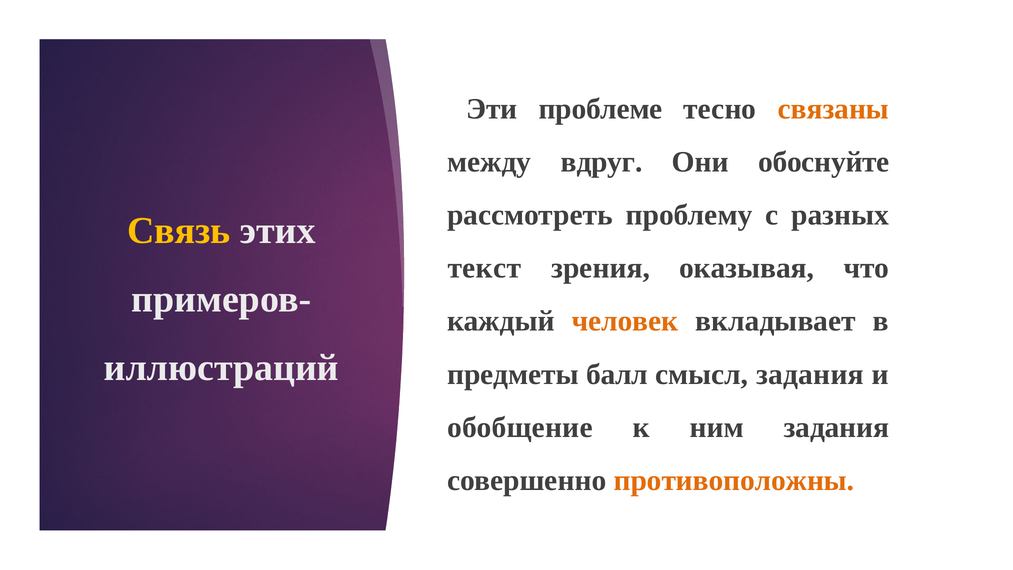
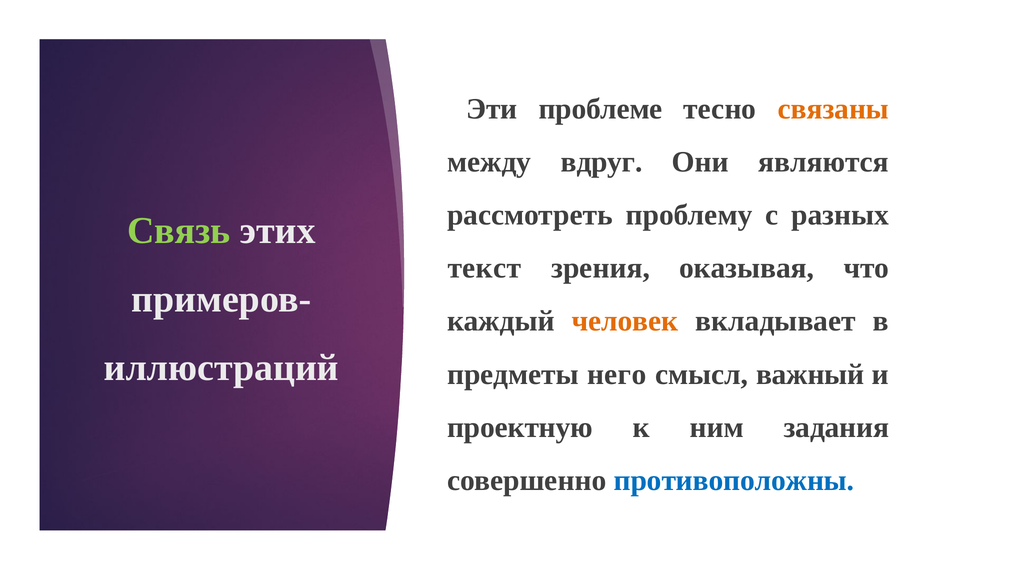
обоснуйте: обоснуйте -> являются (824, 162)
Связь colour: yellow -> light green (179, 231)
балл: балл -> него (617, 374)
смысл задания: задания -> важный (810, 374)
обобщение: обобщение -> проектную (520, 427)
противоположны colour: orange -> blue (734, 480)
